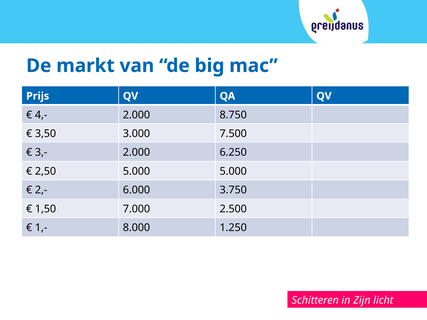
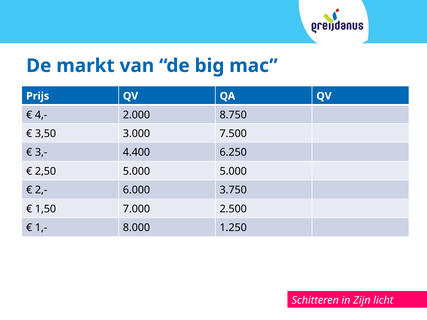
3,- 2.000: 2.000 -> 4.400 (136, 153)
